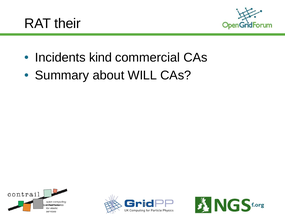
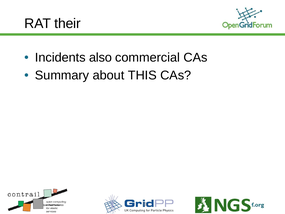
kind: kind -> also (100, 57)
WILL: WILL -> THIS (142, 75)
